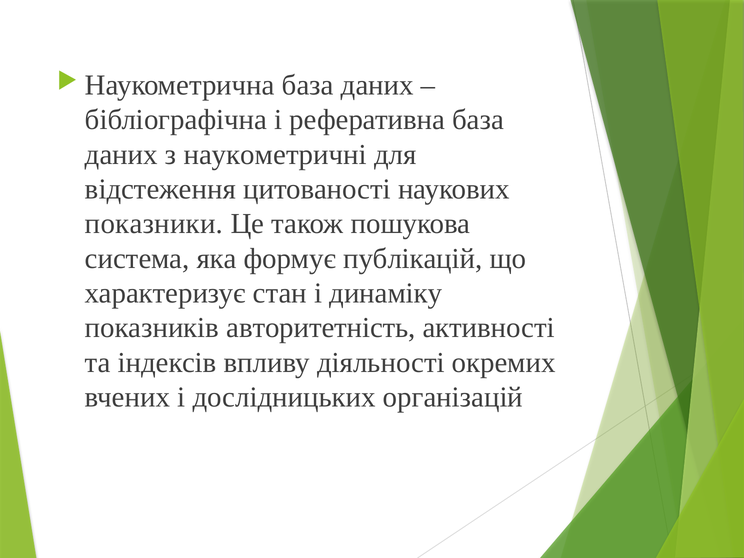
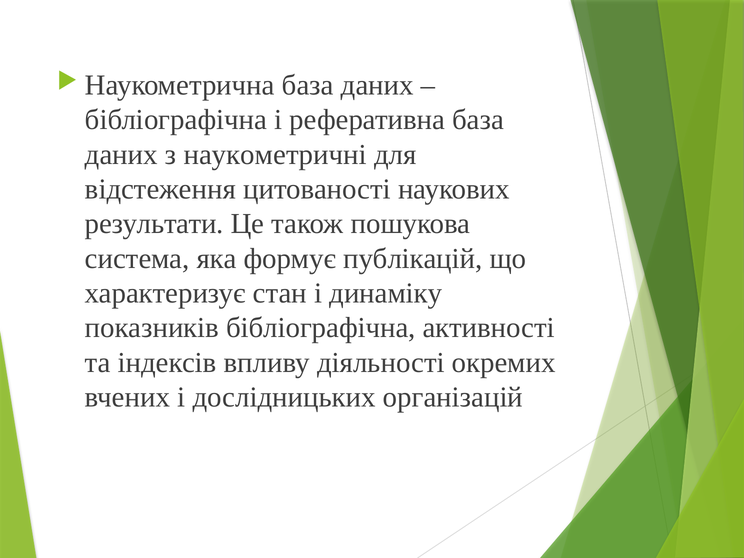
показники: показники -> результати (154, 224)
показників авторитетність: авторитетність -> бібліографічна (321, 328)
